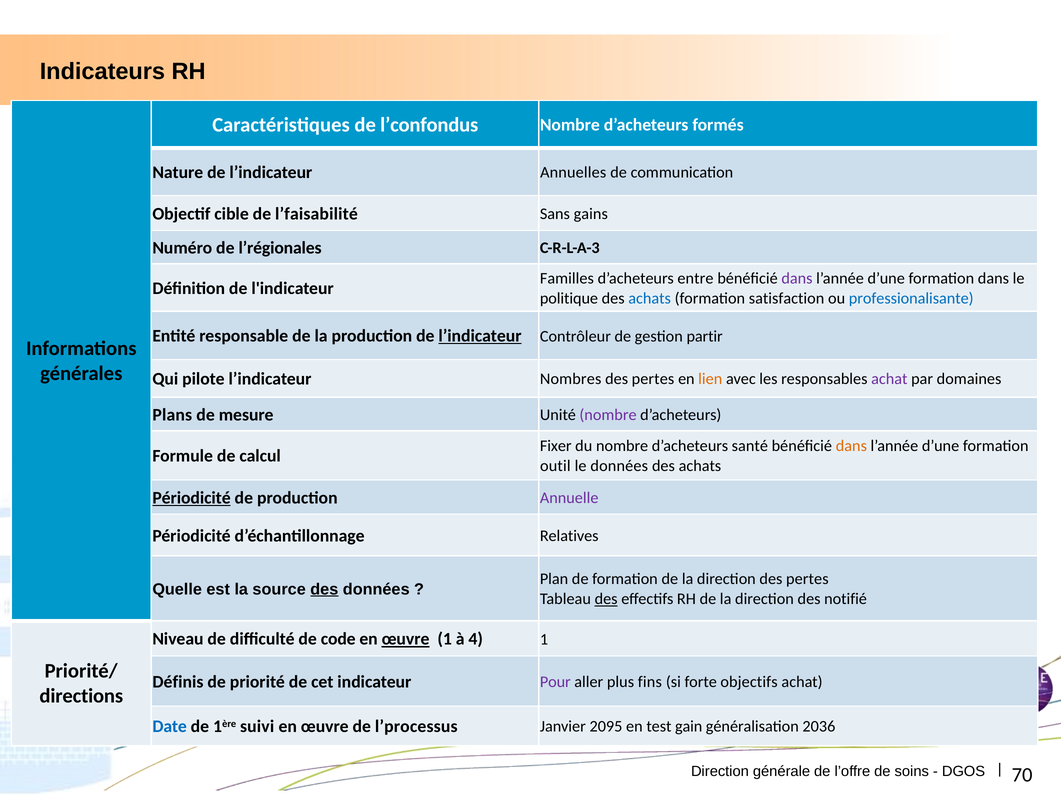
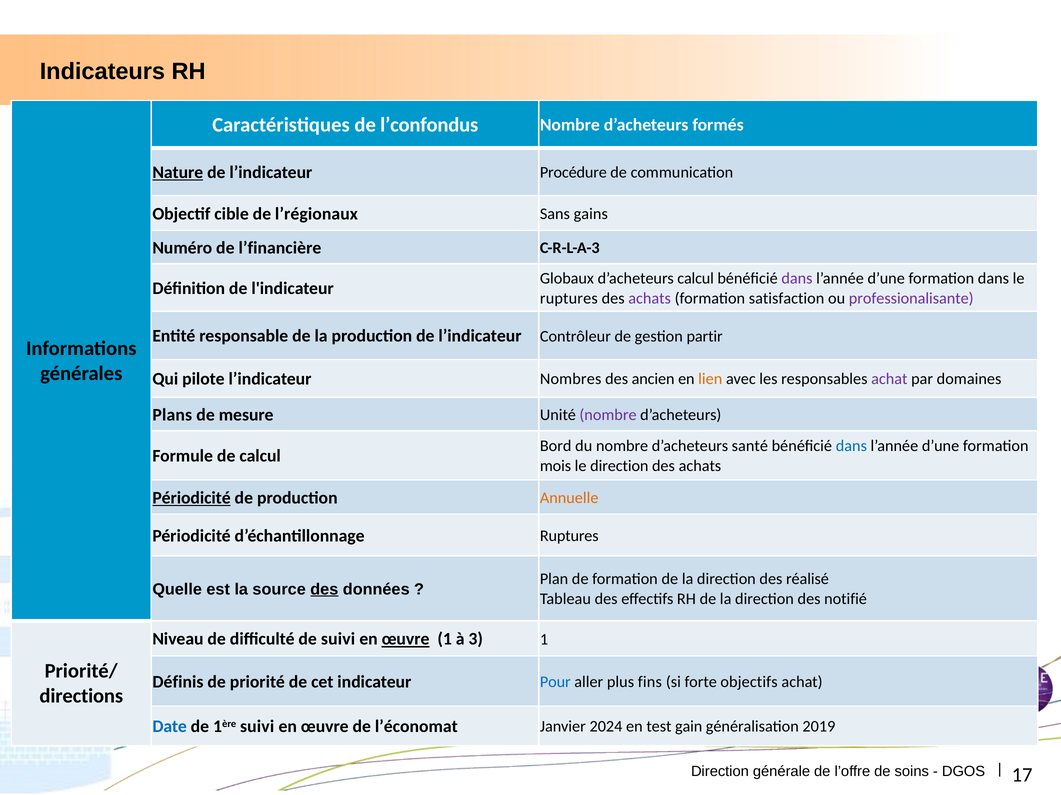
Nature underline: none -> present (178, 173)
Annuelles: Annuelles -> Procédure (573, 173)
l’faisabilité: l’faisabilité -> l’régionaux (316, 214)
l’régionales: l’régionales -> l’financière (280, 248)
Familles: Familles -> Globaux (567, 279)
d’acheteurs entre: entre -> calcul (696, 279)
politique: politique -> ruptures (569, 299)
achats colour: blue -> purple (650, 299)
professionalisante colour: blue -> purple (911, 299)
l’indicateur underline: present -> none (480, 336)
pertes: pertes -> ancien (653, 379)
Fixer: Fixer -> Bord (556, 446)
dans colour: orange -> blue (851, 446)
outil: outil -> mois (555, 467)
le données: données -> direction (619, 467)
Annuelle colour: purple -> orange (569, 498)
d’échantillonnage Relatives: Relatives -> Ruptures (569, 536)
direction des pertes: pertes -> réalisé (807, 580)
des underline: present -> none (606, 600)
de code: code -> suivi (338, 640)
4: 4 -> 3 (476, 640)
Pour colour: purple -> blue (555, 682)
l’processus: l’processus -> l’économat (416, 727)
2095: 2095 -> 2024 (606, 727)
2036: 2036 -> 2019 (819, 727)
70: 70 -> 17 (1022, 776)
